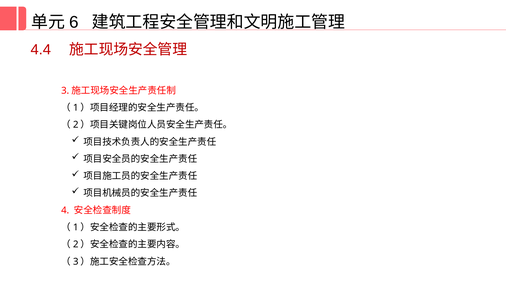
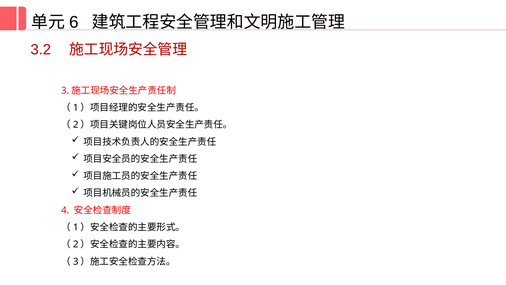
4.4: 4.4 -> 3.2 (41, 50)
